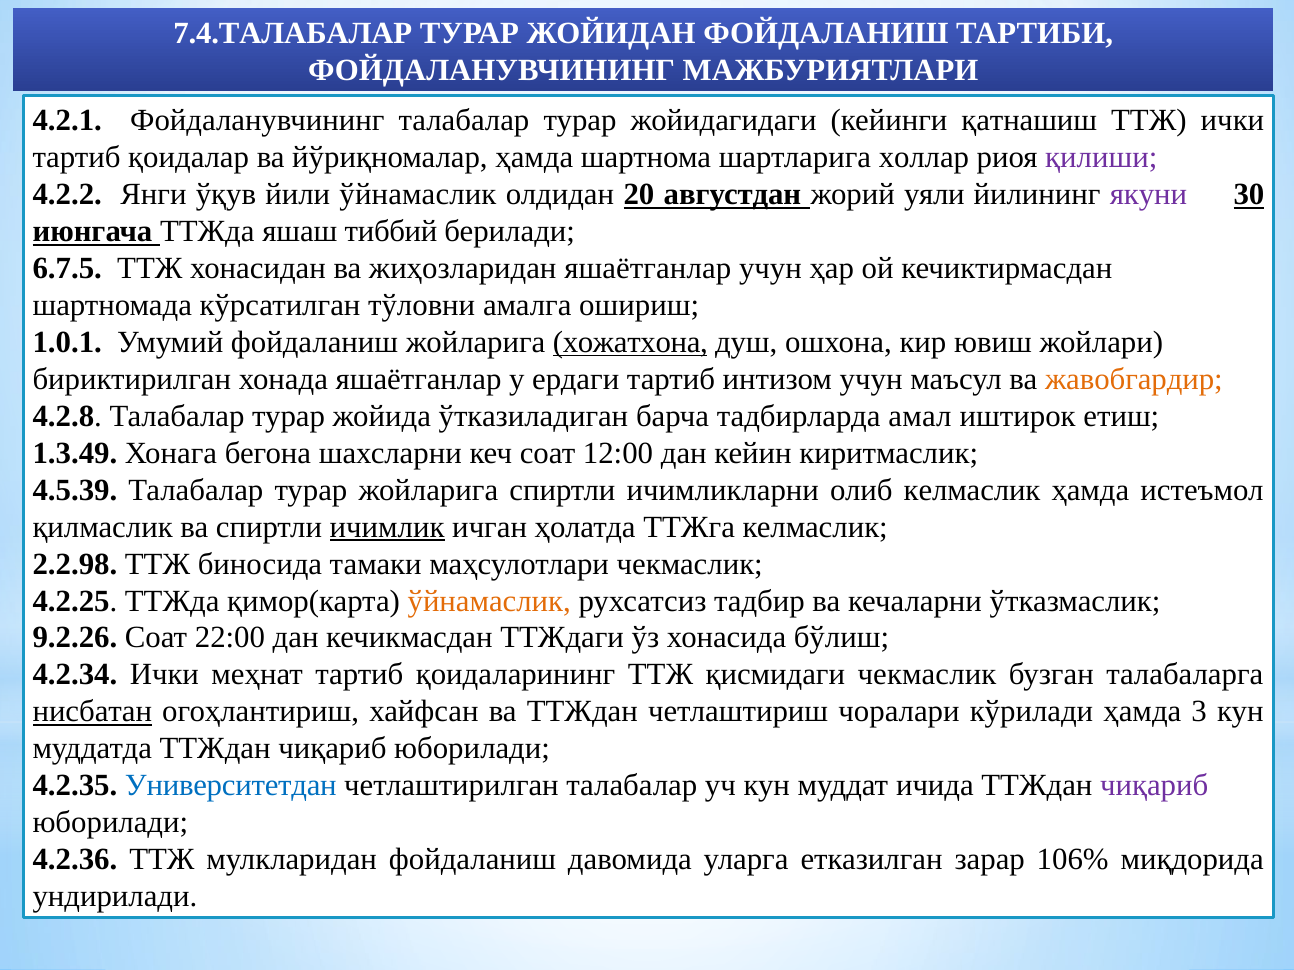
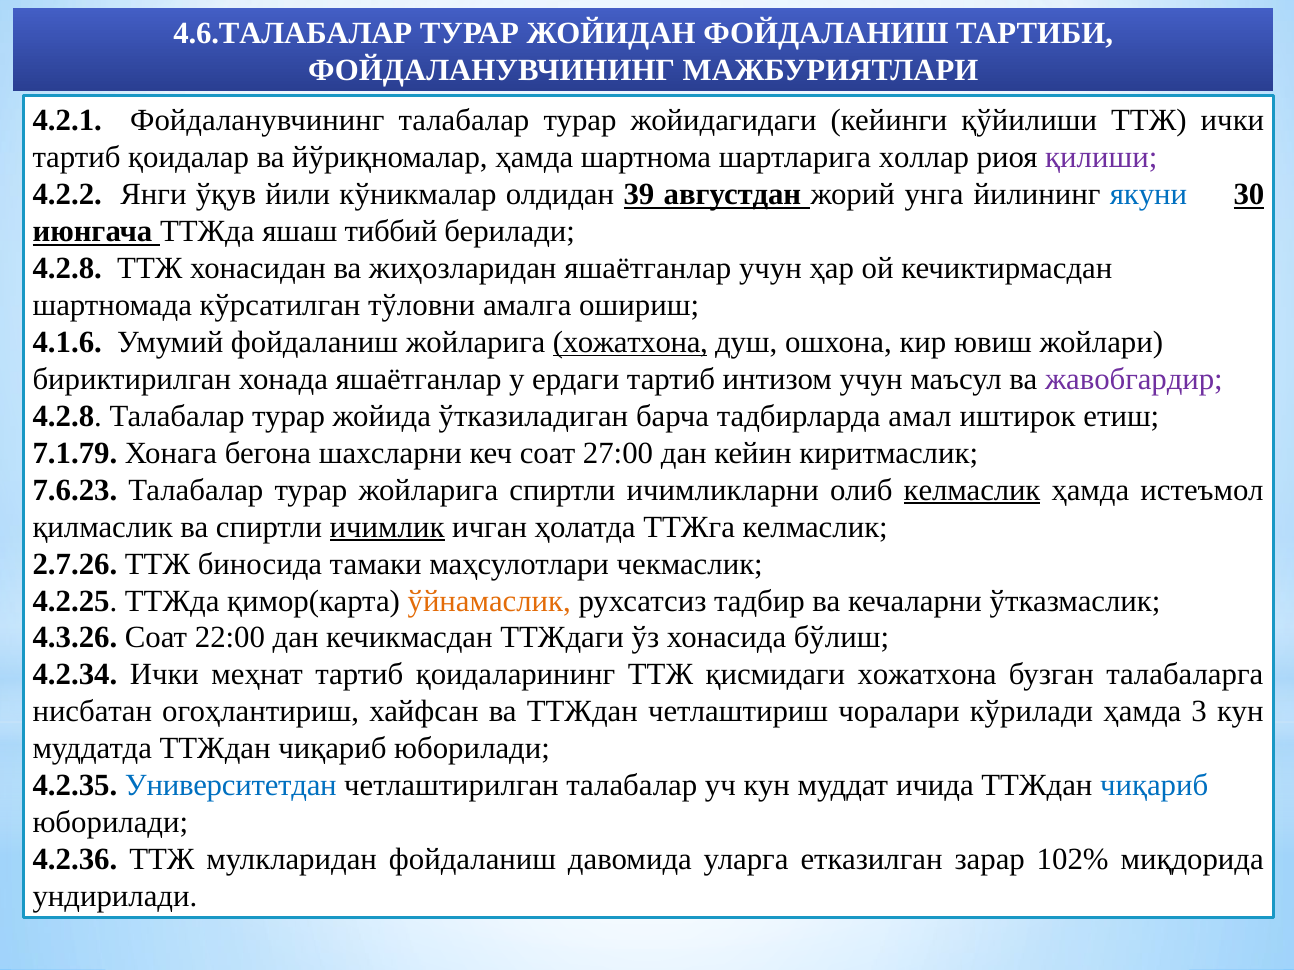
7.4.ТАЛАБАЛАР: 7.4.ТАЛАБАЛАР -> 4.6.ТАЛАБАЛАР (293, 33)
қатнашиш: қатнашиш -> қўйилиши (1029, 121)
йили ўйнамаслик: ўйнамаслик -> кўникмалар (418, 194)
20: 20 -> 39 (639, 194)
уяли: уяли -> унга (934, 194)
якуни colour: purple -> blue (1148, 194)
6.7.5: 6.7.5 -> 4.2.8 (67, 268)
1.0.1: 1.0.1 -> 4.1.6 (67, 342)
жавобгардир colour: orange -> purple (1134, 379)
1.3.49: 1.3.49 -> 7.1.79 (75, 453)
12:00: 12:00 -> 27:00 (618, 453)
4.5.39: 4.5.39 -> 7.6.23 (75, 490)
келмаслик underline: none -> present (972, 490)
2.2.98: 2.2.98 -> 2.7.26 (75, 564)
9.2.26: 9.2.26 -> 4.3.26 (75, 638)
қисмидаги чекмаслик: чекмаслик -> хожатхона (927, 675)
нисбатан underline: present -> none (92, 712)
чиқариб colour: purple -> blue (1154, 786)
106%: 106% -> 102% (1073, 860)
